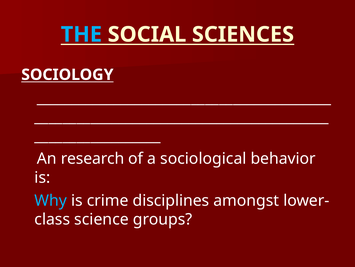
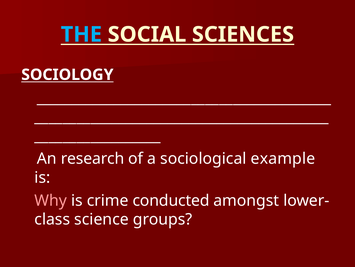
behavior: behavior -> example (283, 158)
Why colour: light blue -> pink (51, 200)
disciplines: disciplines -> conducted (171, 200)
